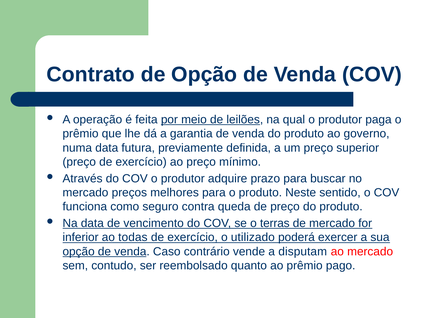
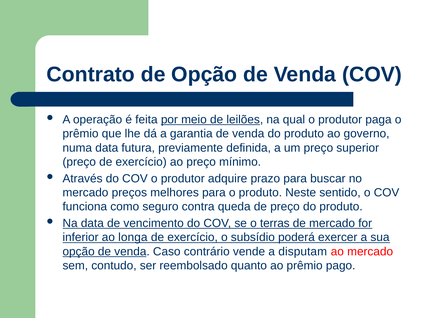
todas: todas -> longa (133, 237)
utilizado: utilizado -> subsídio (253, 237)
